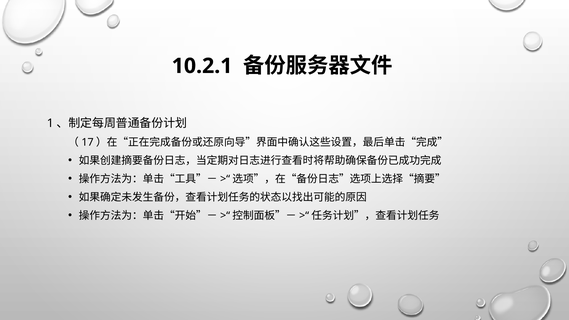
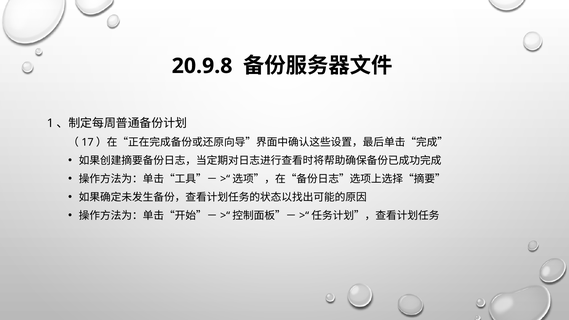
10.2.1: 10.2.1 -> 20.9.8 (202, 66)
